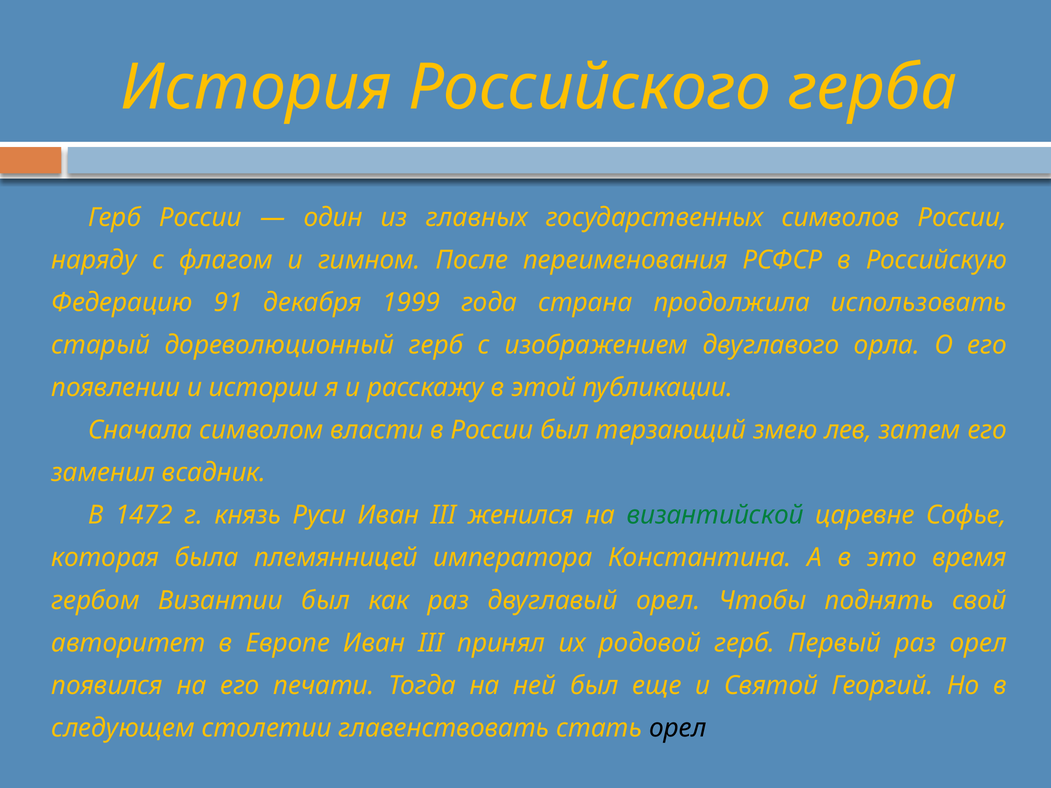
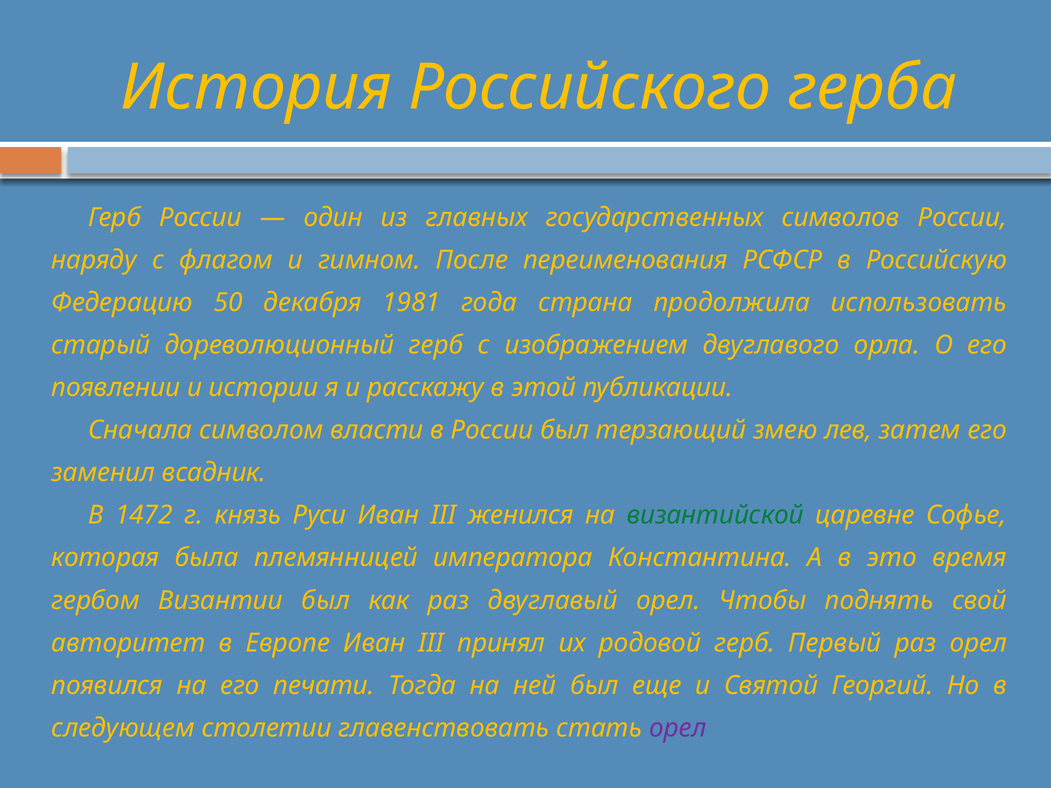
91: 91 -> 50 (228, 303)
1999: 1999 -> 1981 (411, 303)
орел colour: black -> purple (678, 728)
